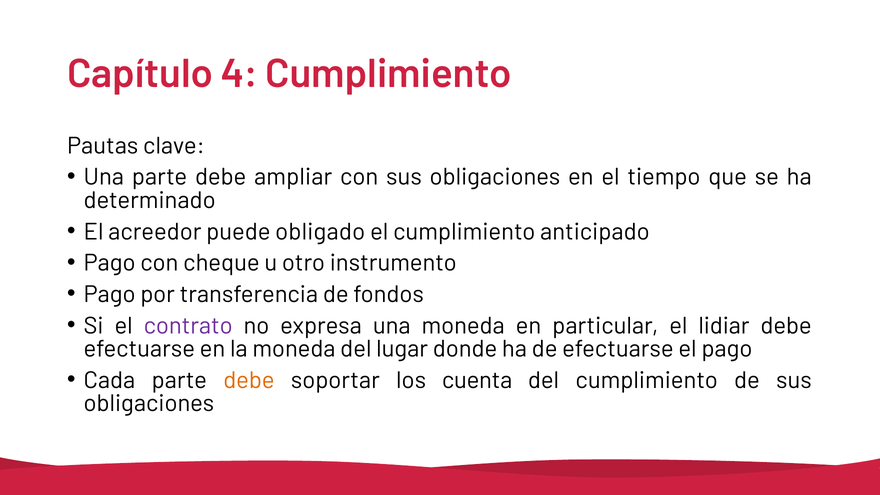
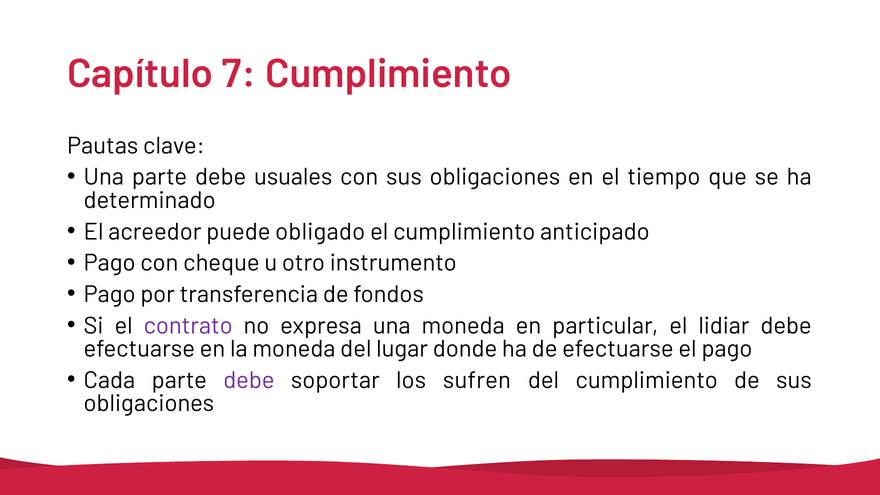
4: 4 -> 7 (239, 74)
ampliar: ampliar -> usuales (293, 177)
debe colour: orange -> purple (249, 380)
cuenta: cuenta -> sufren (477, 380)
